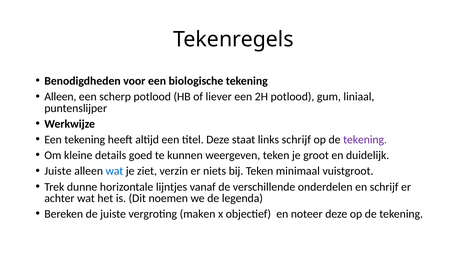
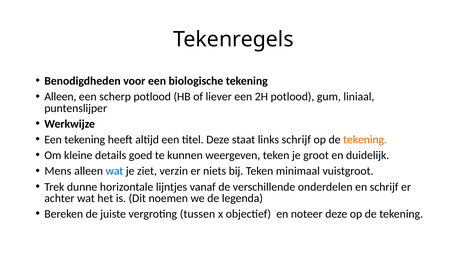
tekening colour: purple -> orange (365, 139)
Juiste: Juiste -> Mens (58, 171)
maken: maken -> tussen (198, 214)
